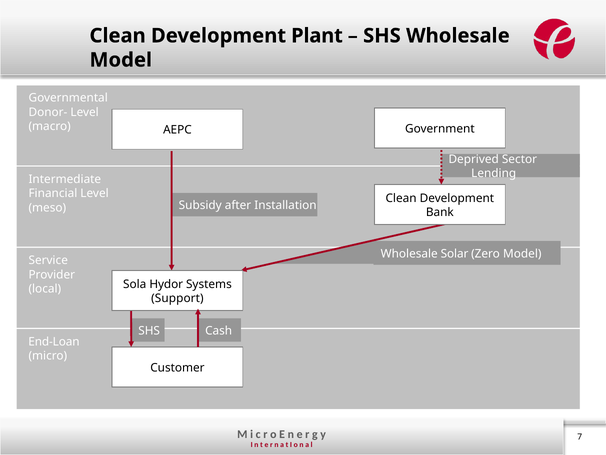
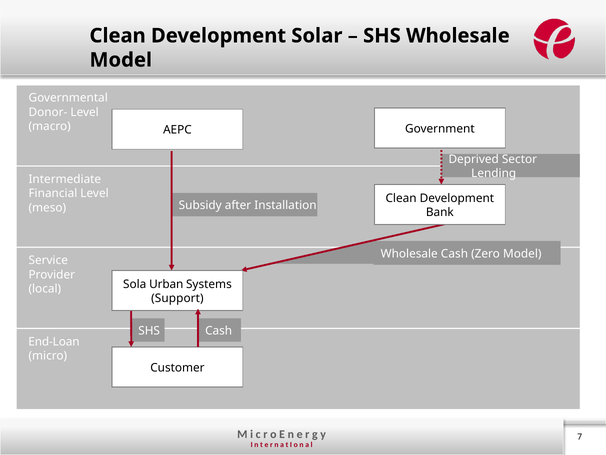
Plant: Plant -> Solar (317, 36)
Wholesale Solar: Solar -> Cash (454, 253)
Hydor: Hydor -> Urban (166, 284)
